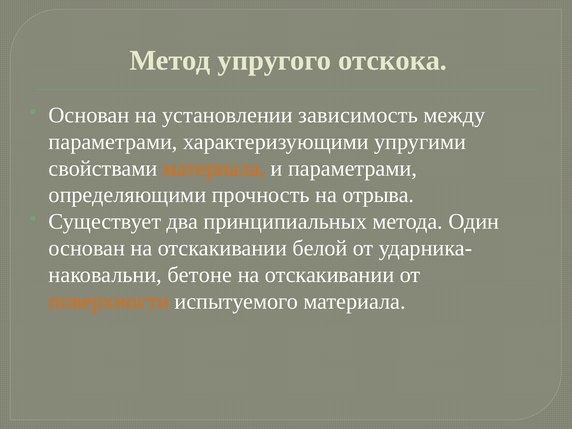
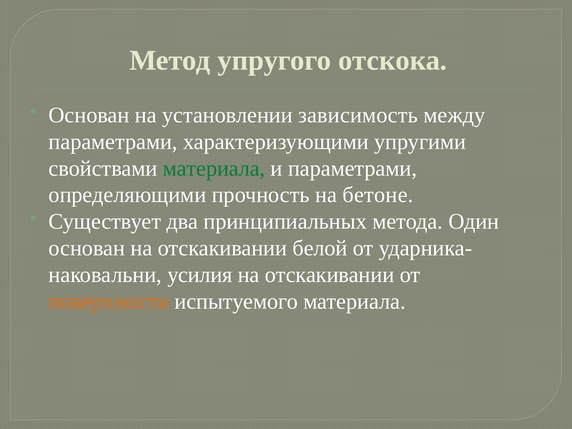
материала colour: orange -> green (214, 168)
отрыва: отрыва -> бетоне (378, 195)
бетоне: бетоне -> усилия (200, 275)
